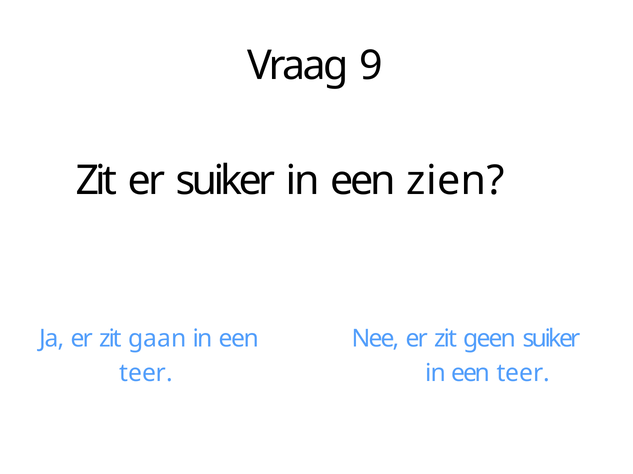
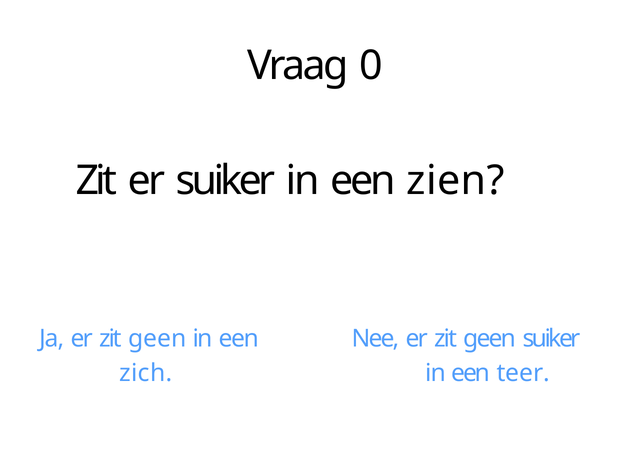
9: 9 -> 0 (371, 66)
Ja er zit gaan: gaan -> geen (157, 339)
teer: teer -> zich (146, 374)
